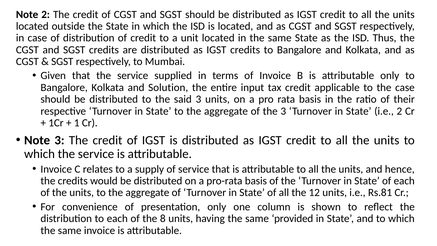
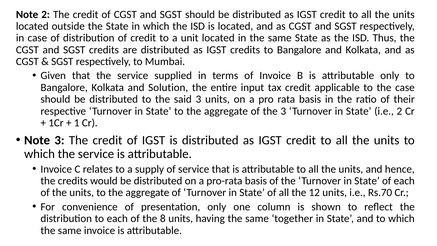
Rs.81: Rs.81 -> Rs.70 (380, 193)
provided: provided -> together (292, 218)
